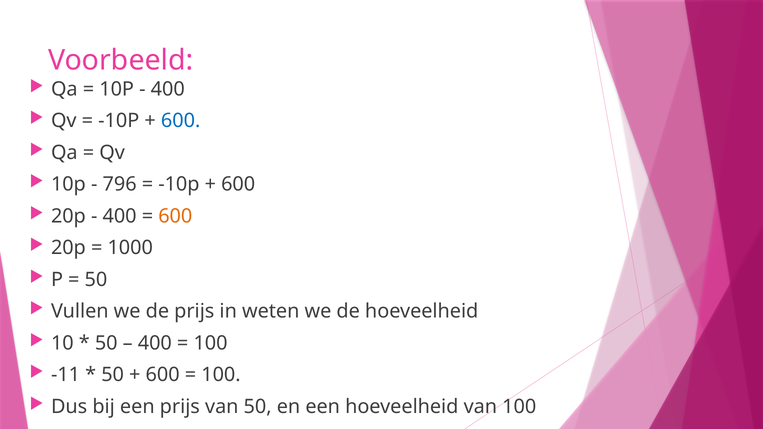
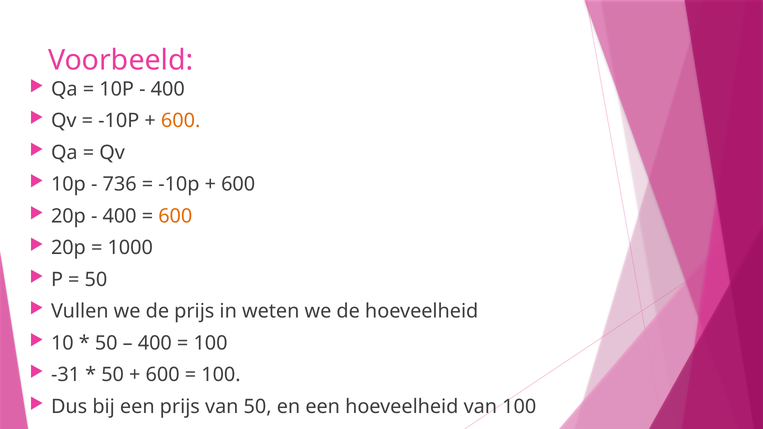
600 colour: blue -> orange (181, 121)
796: 796 -> 736 (120, 184)
-11: -11 -> -31 (66, 375)
